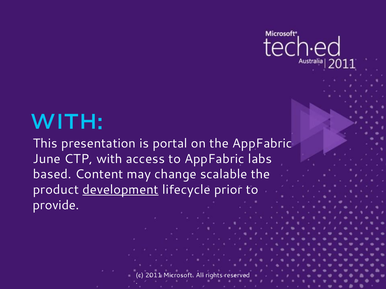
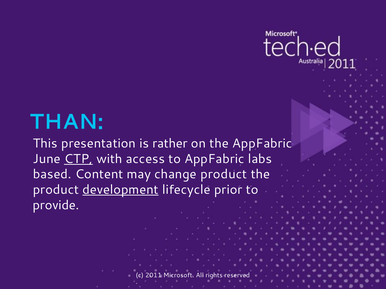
WITH: WITH -> THAN (67, 122)
portal: portal -> rather (170, 144)
CTP underline: none -> present (78, 159)
change scalable: scalable -> product (224, 175)
